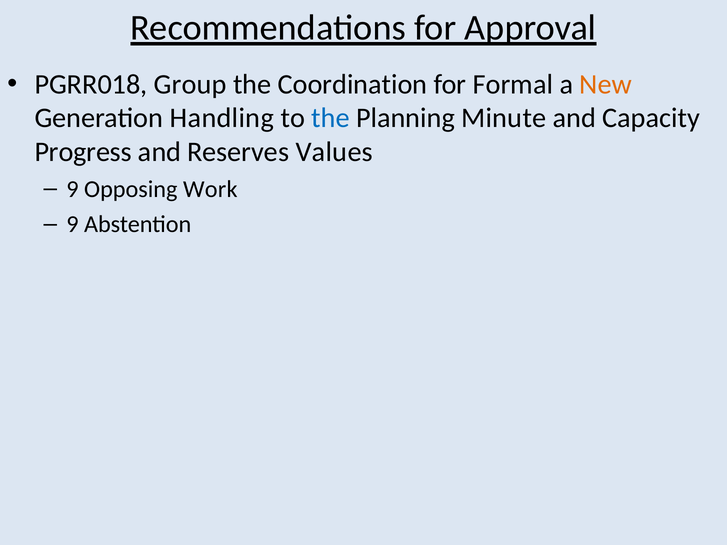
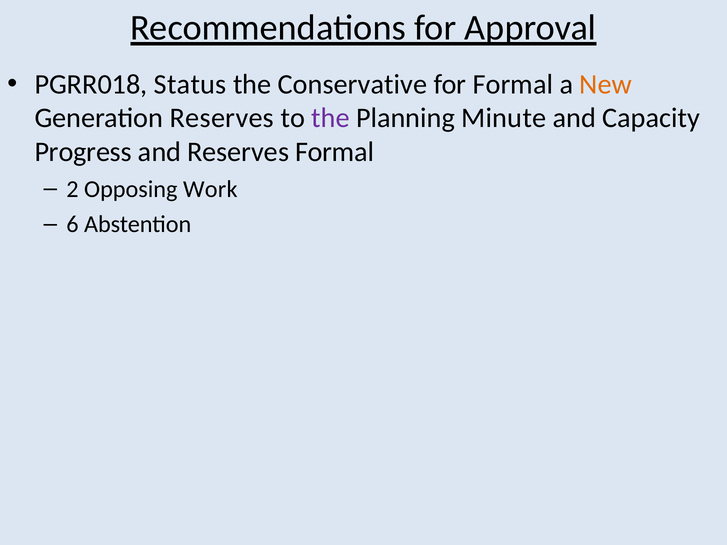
Group: Group -> Status (190, 84)
Coordination: Coordination -> Conservative (352, 84)
Generation Handling: Handling -> Reserves (222, 118)
the colour: blue -> purple (330, 118)
Reserves Values: Values -> Formal (335, 152)
9: 9 -> 2 (72, 189)
9: 9 -> 6 (72, 224)
